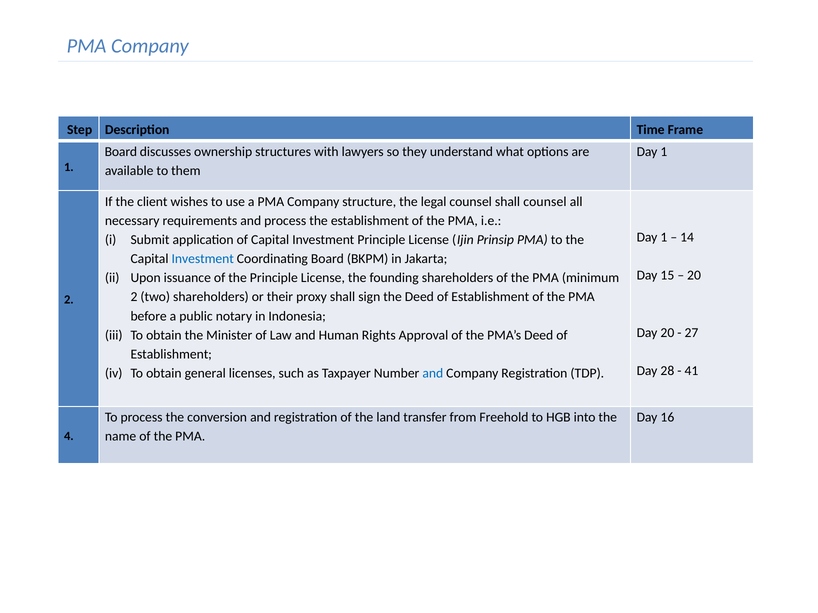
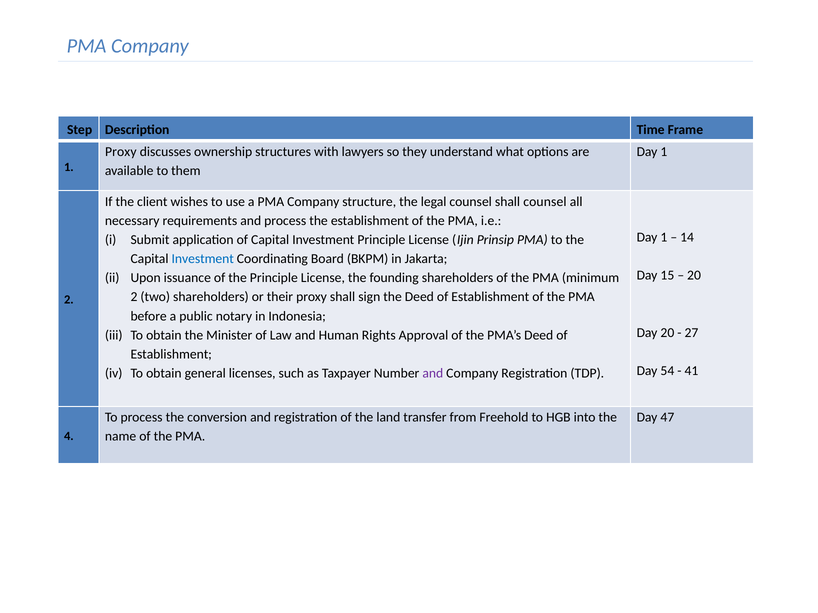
Board: Board -> Proxy (121, 152)
28: 28 -> 54 (667, 371)
and colour: blue -> purple (433, 374)
16: 16 -> 47 (667, 418)
